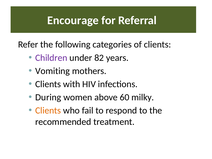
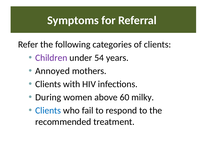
Encourage: Encourage -> Symptoms (73, 20)
82: 82 -> 54 (99, 58)
Vomiting: Vomiting -> Annoyed (53, 71)
Clients colour: orange -> blue (48, 111)
